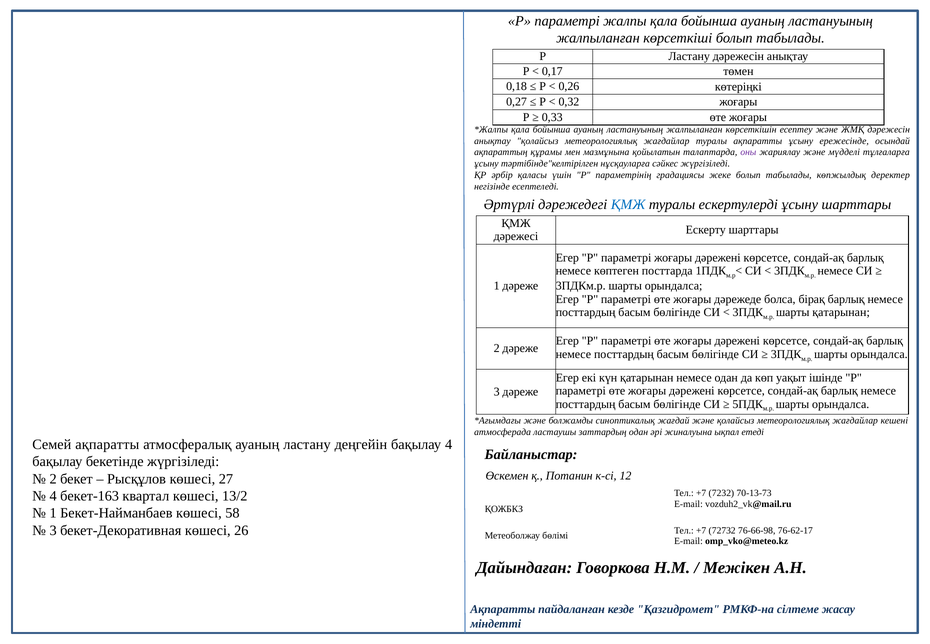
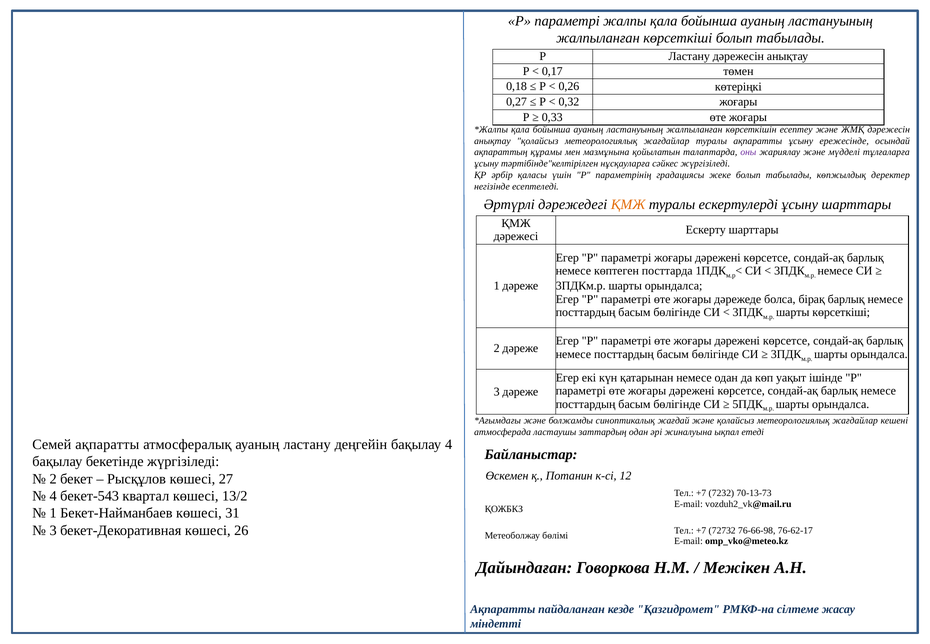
ҚМЖ colour: blue -> orange (628, 205)
шарты қатарынан: қатарынан -> көрсеткіші (841, 312)
бекет-163: бекет-163 -> бекет-543 (90, 496)
58: 58 -> 31 (232, 513)
